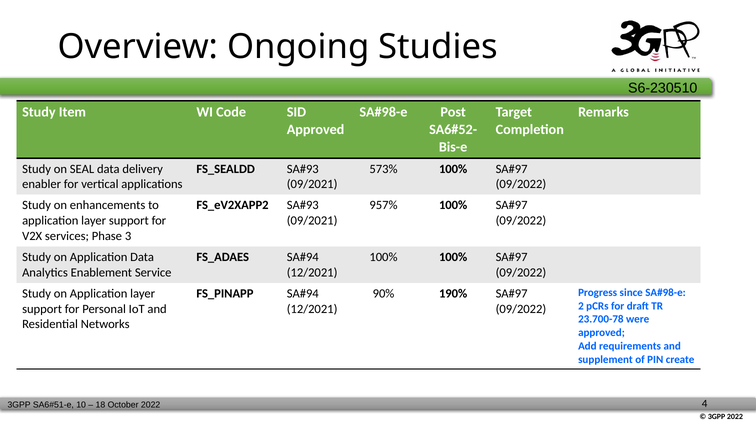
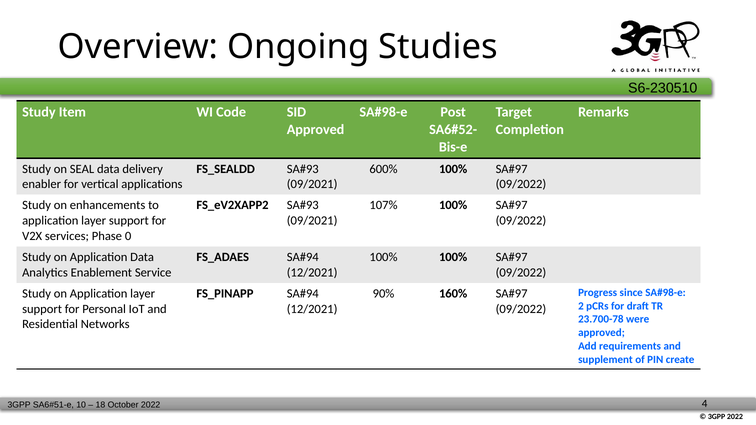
573%: 573% -> 600% (383, 169)
957%: 957% -> 107% (383, 205)
3: 3 -> 0 (128, 236)
190%: 190% -> 160% (453, 294)
